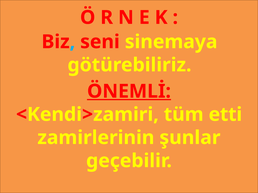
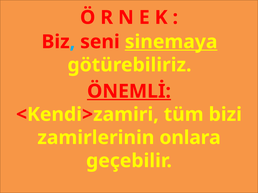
sinemaya underline: none -> present (171, 42)
etti: etti -> bizi (225, 115)
şunlar: şunlar -> onlara (190, 138)
